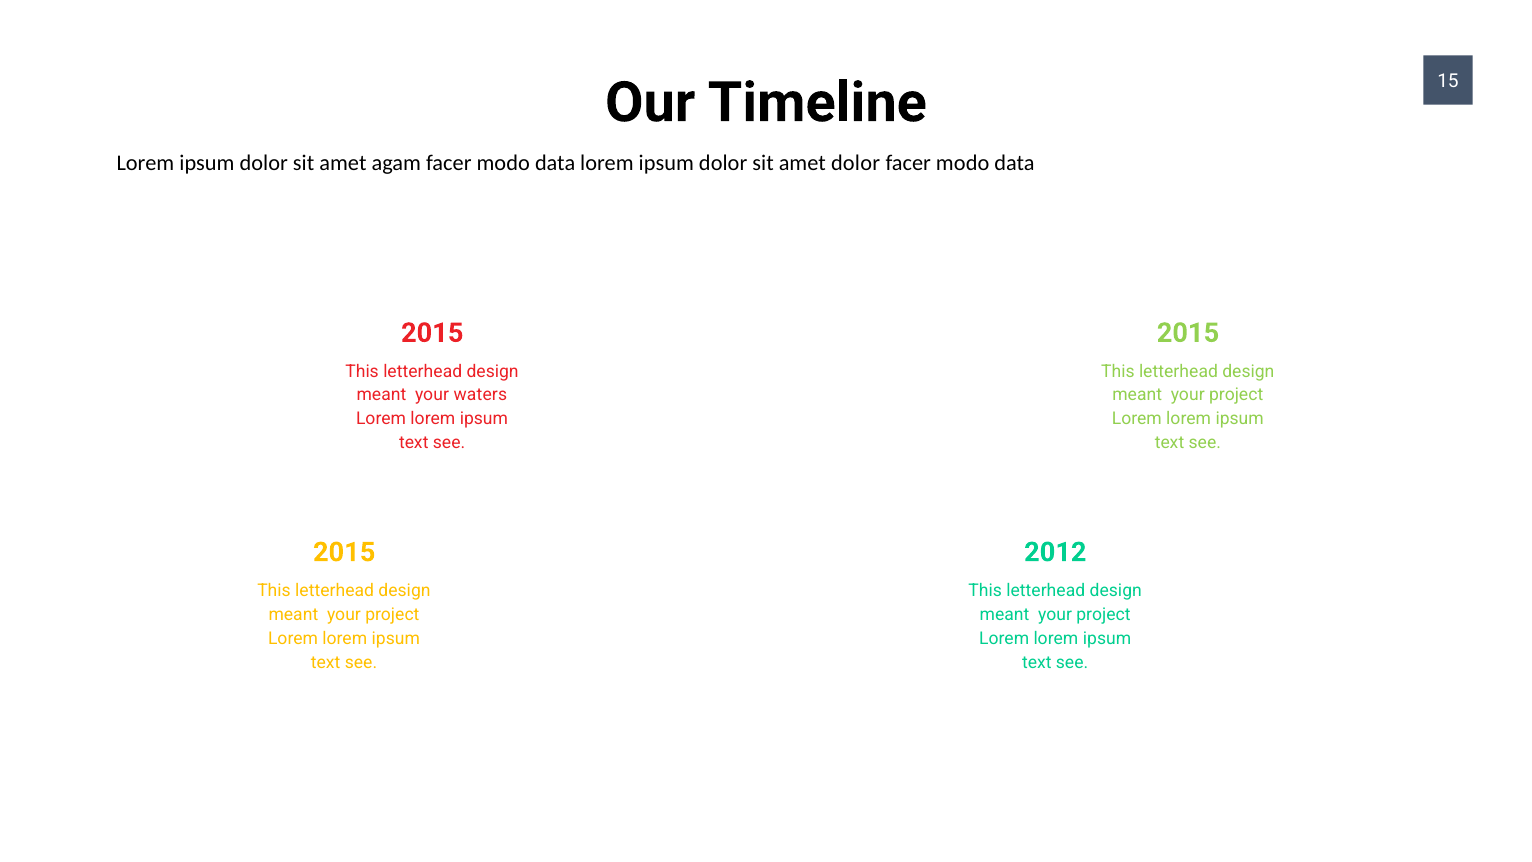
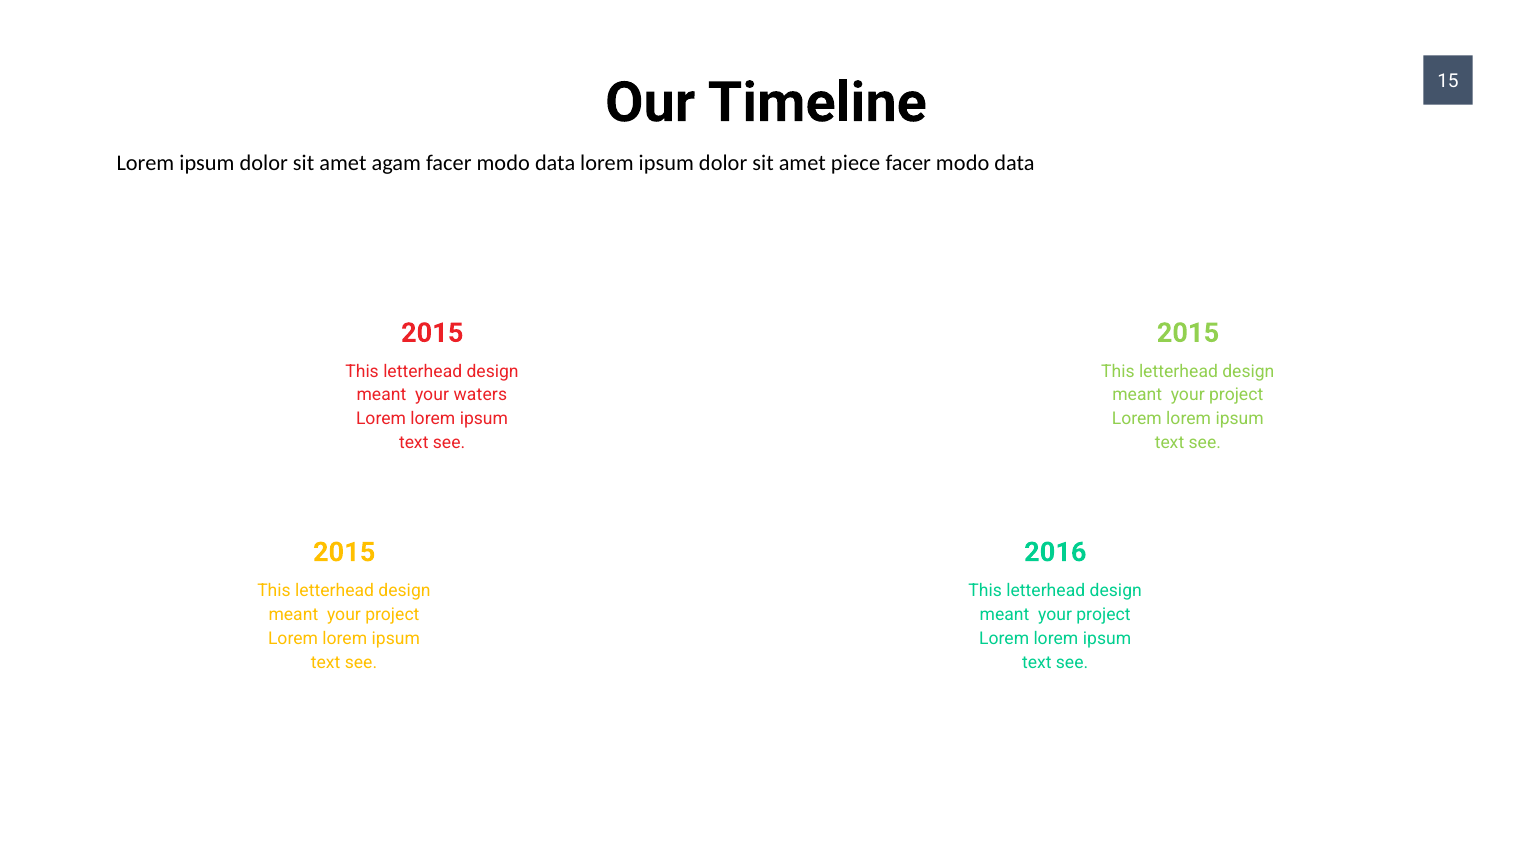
amet dolor: dolor -> piece (856, 163)
2012: 2012 -> 2016 (1055, 552)
